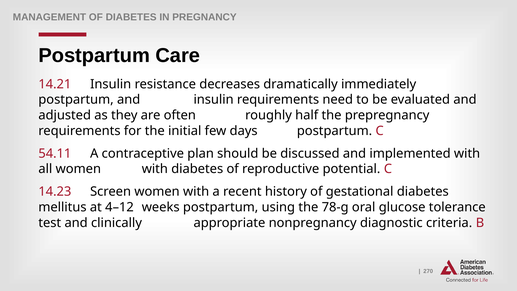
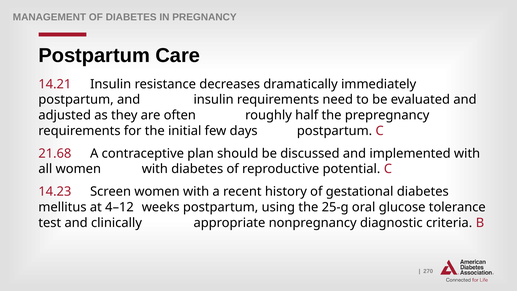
54.11: 54.11 -> 21.68 (55, 153)
78-g: 78-g -> 25-g (335, 207)
